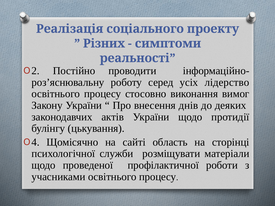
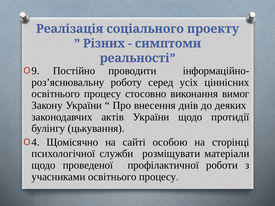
2: 2 -> 9 (36, 71)
лідерство: лідерство -> ціннісних (227, 82)
область: область -> особою (170, 142)
